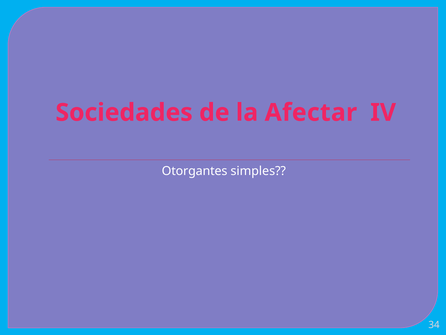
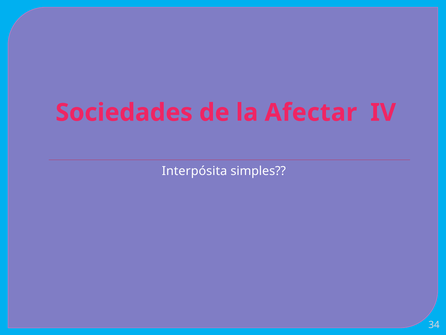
Otorgantes: Otorgantes -> Interpósita (194, 171)
